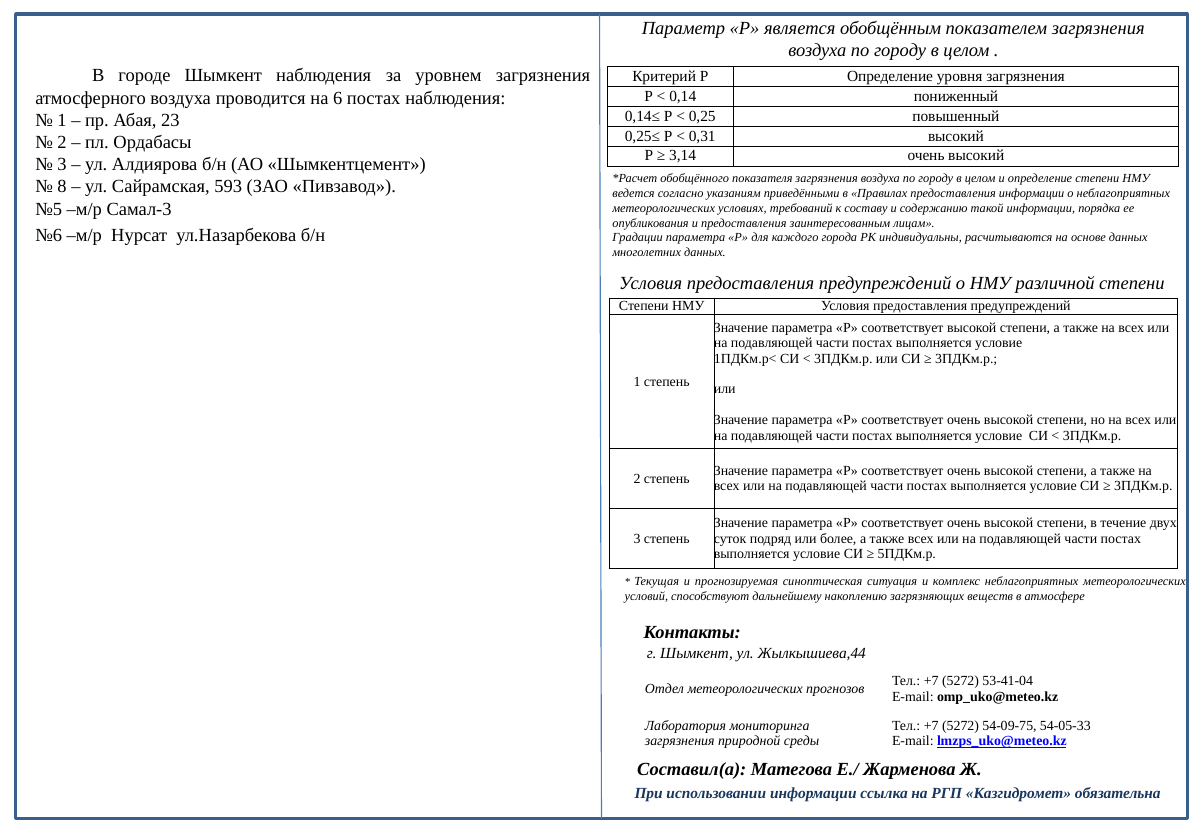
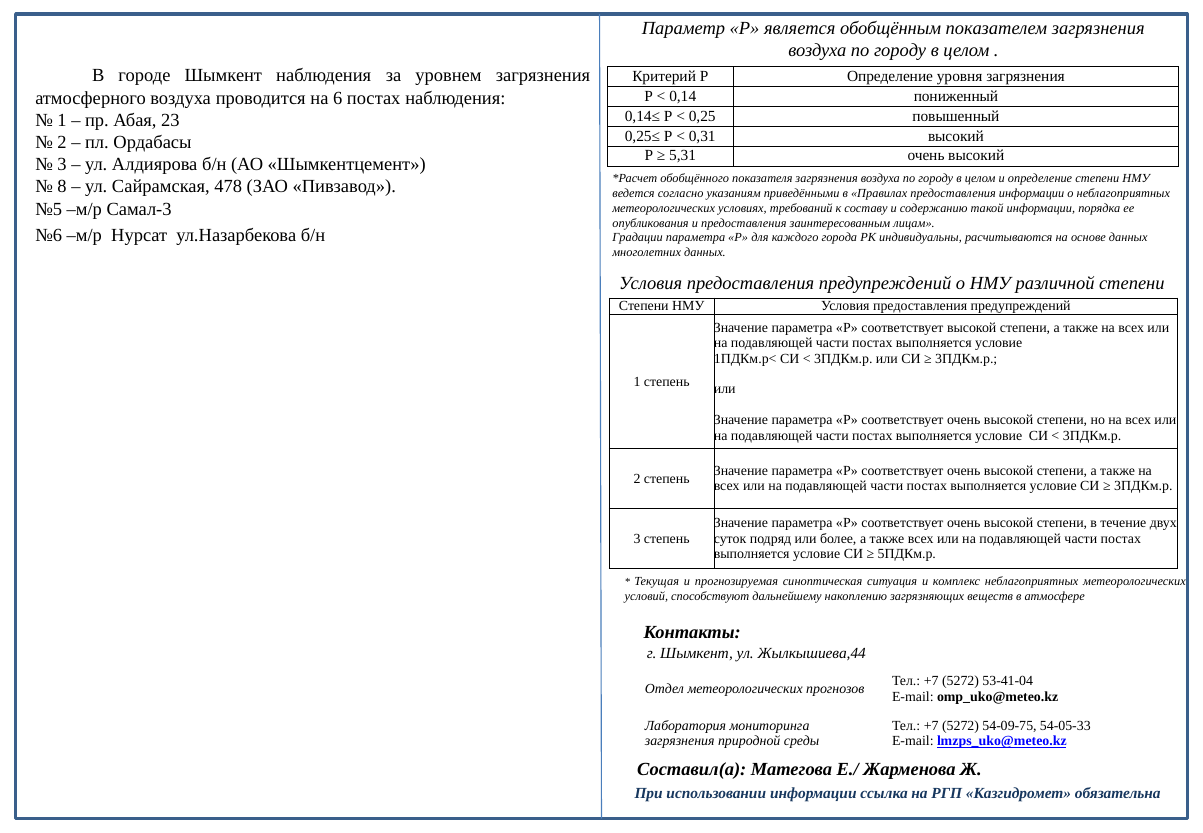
3,14: 3,14 -> 5,31 (683, 156)
593: 593 -> 478 (228, 187)
